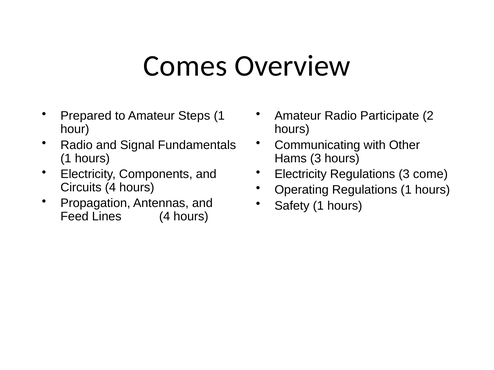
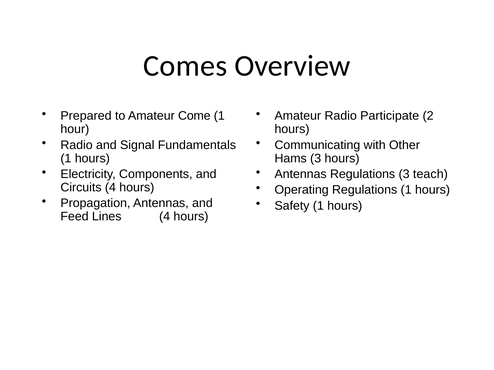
Steps: Steps -> Come (194, 116)
Electricity: Electricity -> Antennas (301, 174)
come: come -> teach (430, 174)
